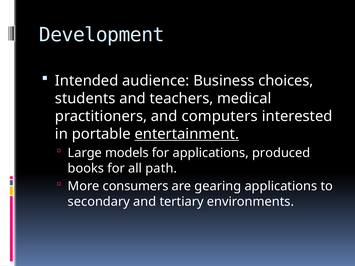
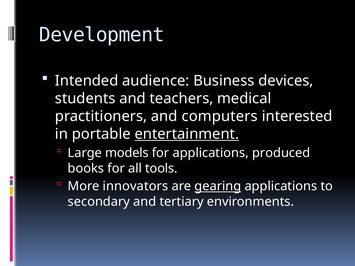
choices: choices -> devices (286, 81)
path: path -> tools (161, 169)
consumers: consumers -> innovators (135, 186)
gearing underline: none -> present (218, 186)
